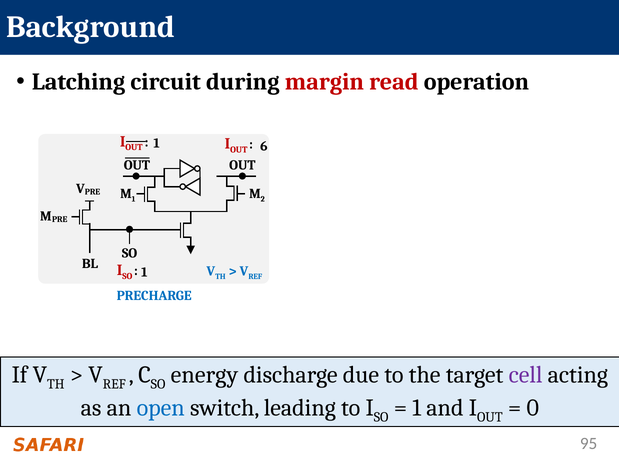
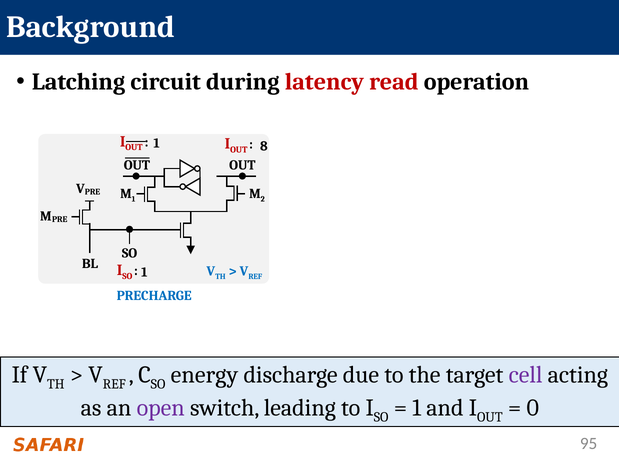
margin: margin -> latency (324, 82)
6: 6 -> 8 (264, 146)
open colour: blue -> purple (161, 408)
